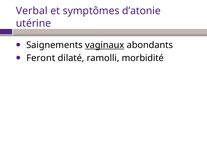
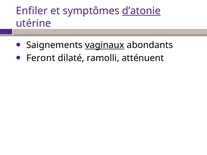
Verbal: Verbal -> Enfiler (32, 11)
d’atonie underline: none -> present (141, 11)
morbidité: morbidité -> atténuent (143, 58)
